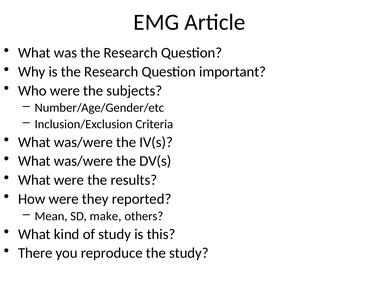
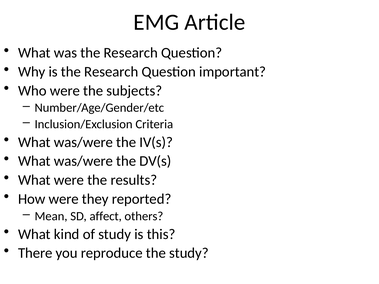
make: make -> affect (106, 216)
